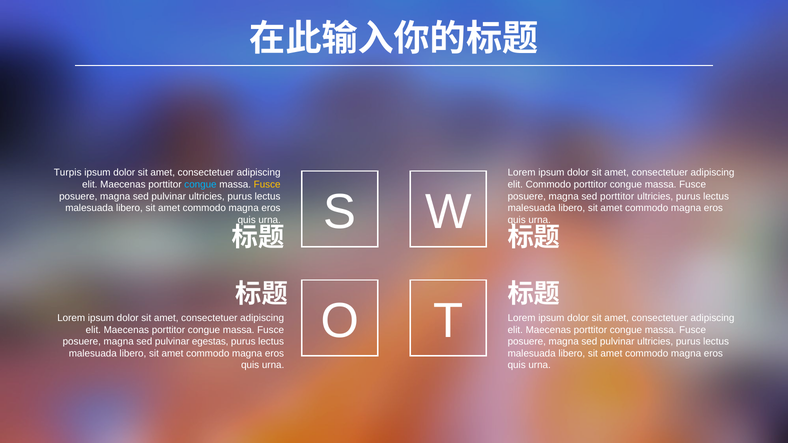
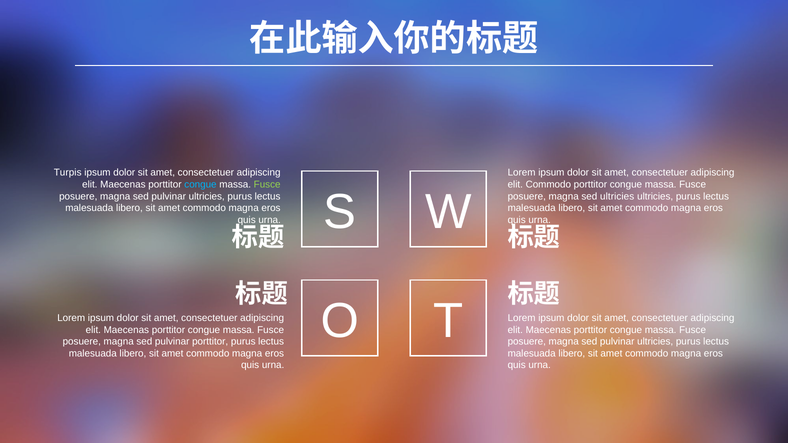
Fusce colour: yellow -> light green (267, 185)
sed porttitor: porttitor -> ultricies (617, 196)
pulvinar egestas: egestas -> porttitor (210, 342)
